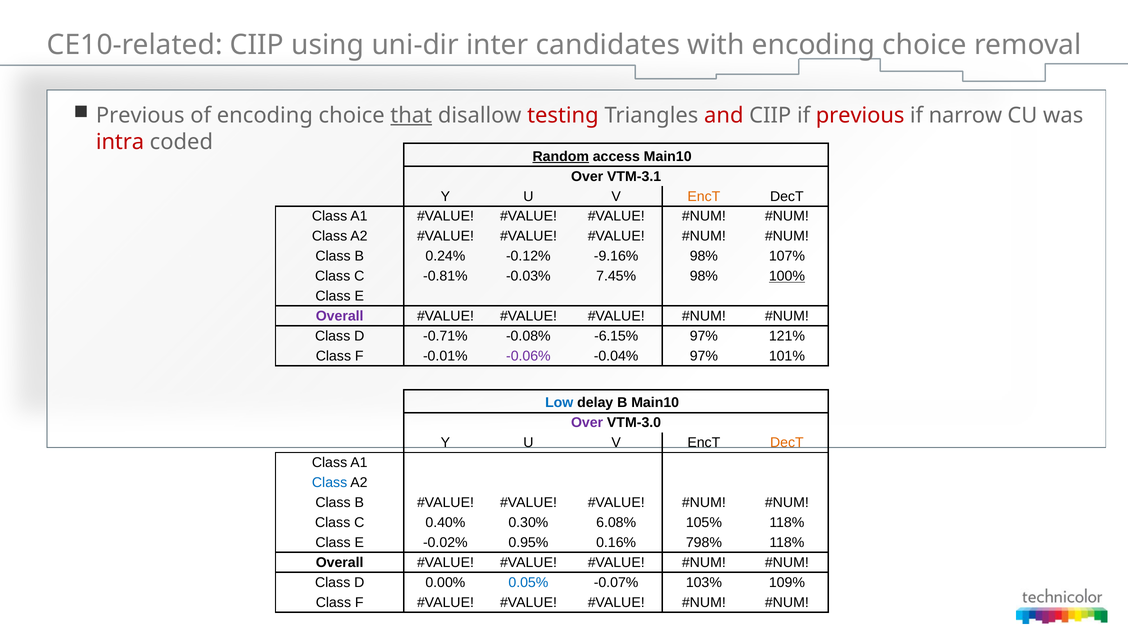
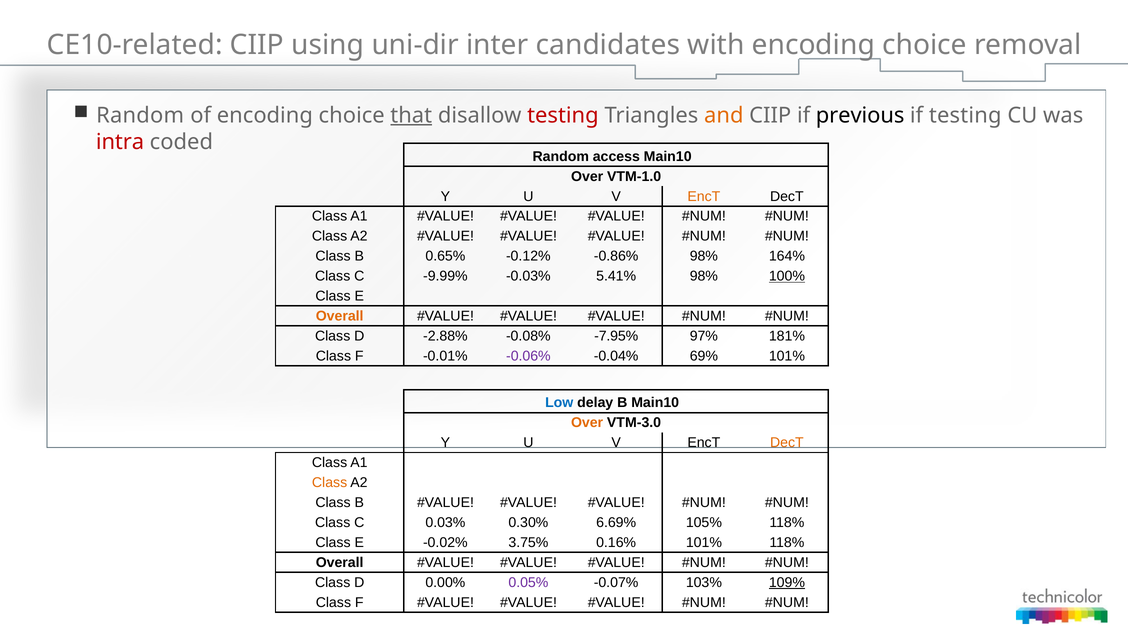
Previous: Previous -> Random (140, 115)
and colour: red -> orange (724, 115)
previous colour: red -> black (860, 115)
if narrow: narrow -> testing (965, 115)
Random underline: present -> none (561, 156)
VTM-3.1: VTM-3.1 -> VTM-1.0 (634, 176)
0.24%: 0.24% -> 0.65% (445, 256)
-9.16%: -9.16% -> -0.86% (616, 256)
107%: 107% -> 164% (787, 256)
-0.81%: -0.81% -> -9.99% (445, 276)
7.45%: 7.45% -> 5.41% (616, 276)
Overall colour: purple -> orange (340, 316)
-0.71%: -0.71% -> -2.88% (445, 336)
-6.15%: -6.15% -> -7.95% (616, 336)
121%: 121% -> 181% (787, 336)
-0.04% 97%: 97% -> 69% (704, 356)
Over colour: purple -> orange (587, 422)
Class colour: blue -> orange (330, 482)
0.40%: 0.40% -> 0.03% (445, 522)
6.08%: 6.08% -> 6.69% (616, 522)
0.95%: 0.95% -> 3.75% (528, 542)
0.16% 798%: 798% -> 101% (704, 542)
0.05% colour: blue -> purple (528, 582)
109% underline: none -> present (787, 582)
